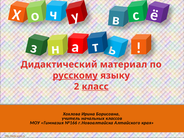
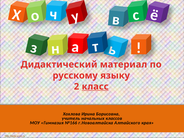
русскому underline: present -> none (75, 76)
